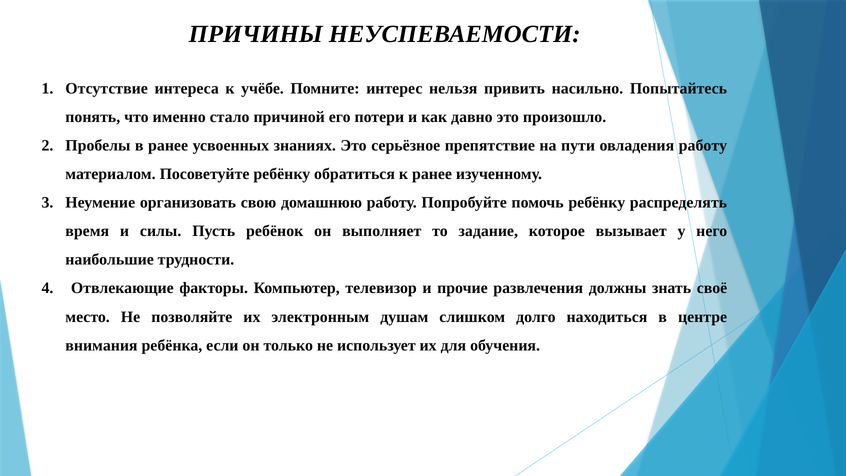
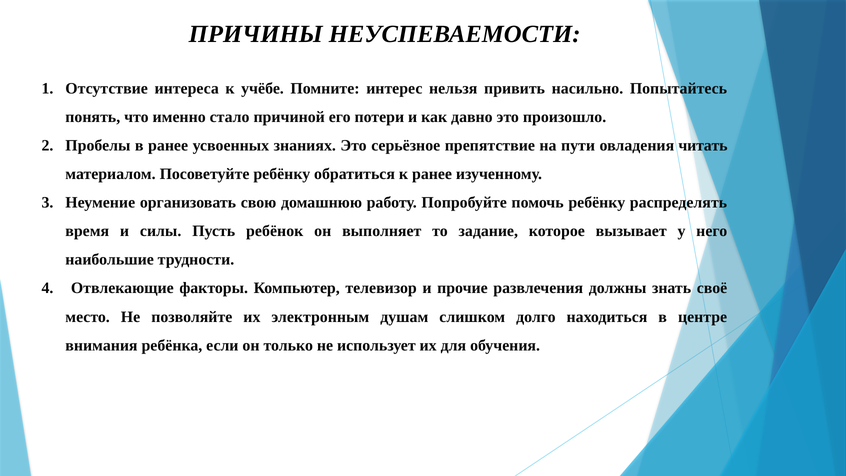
овладения работу: работу -> читать (703, 145)
